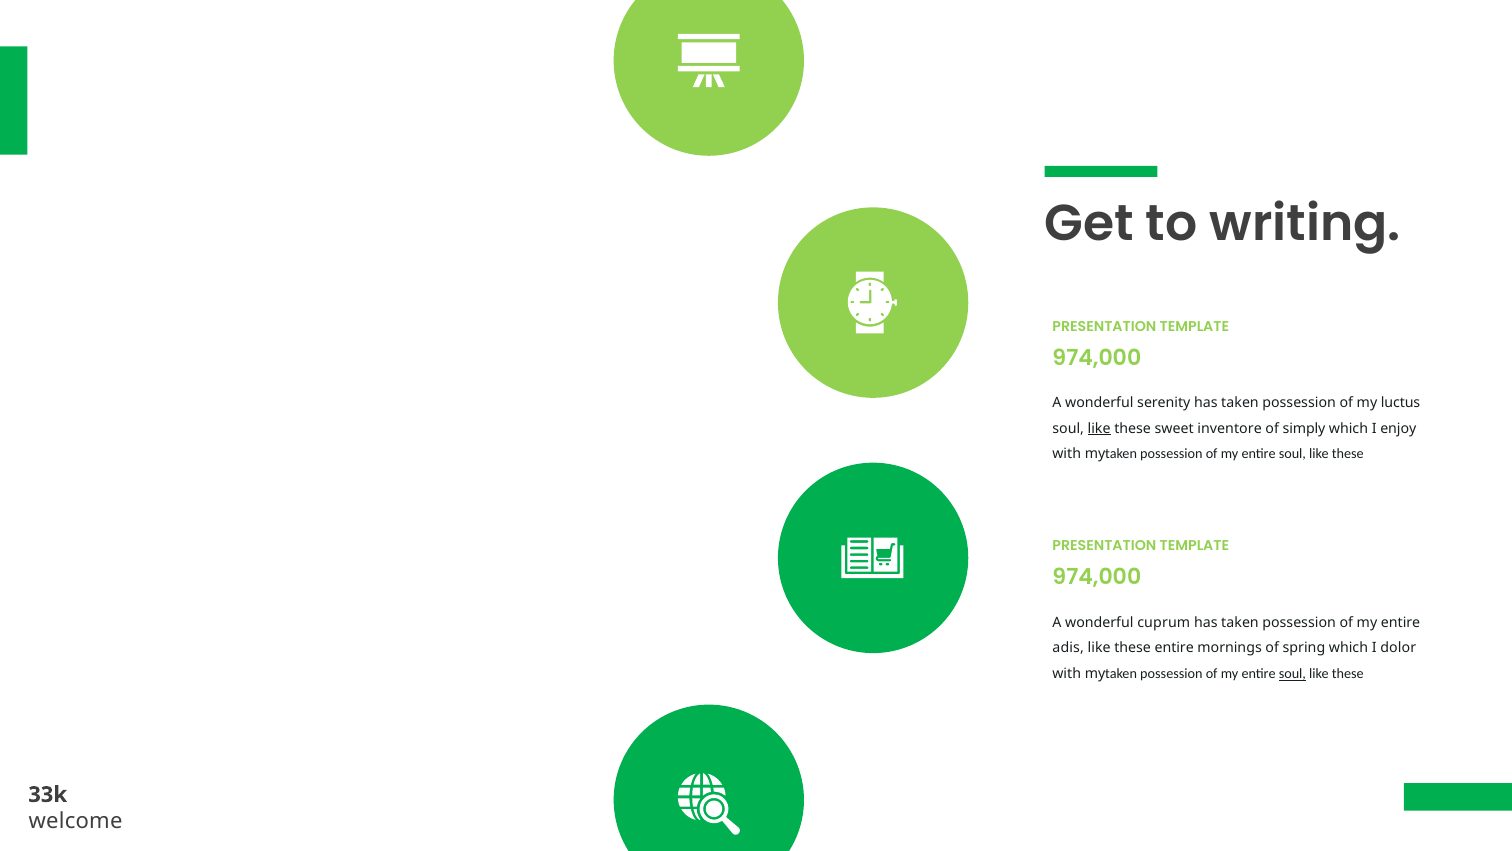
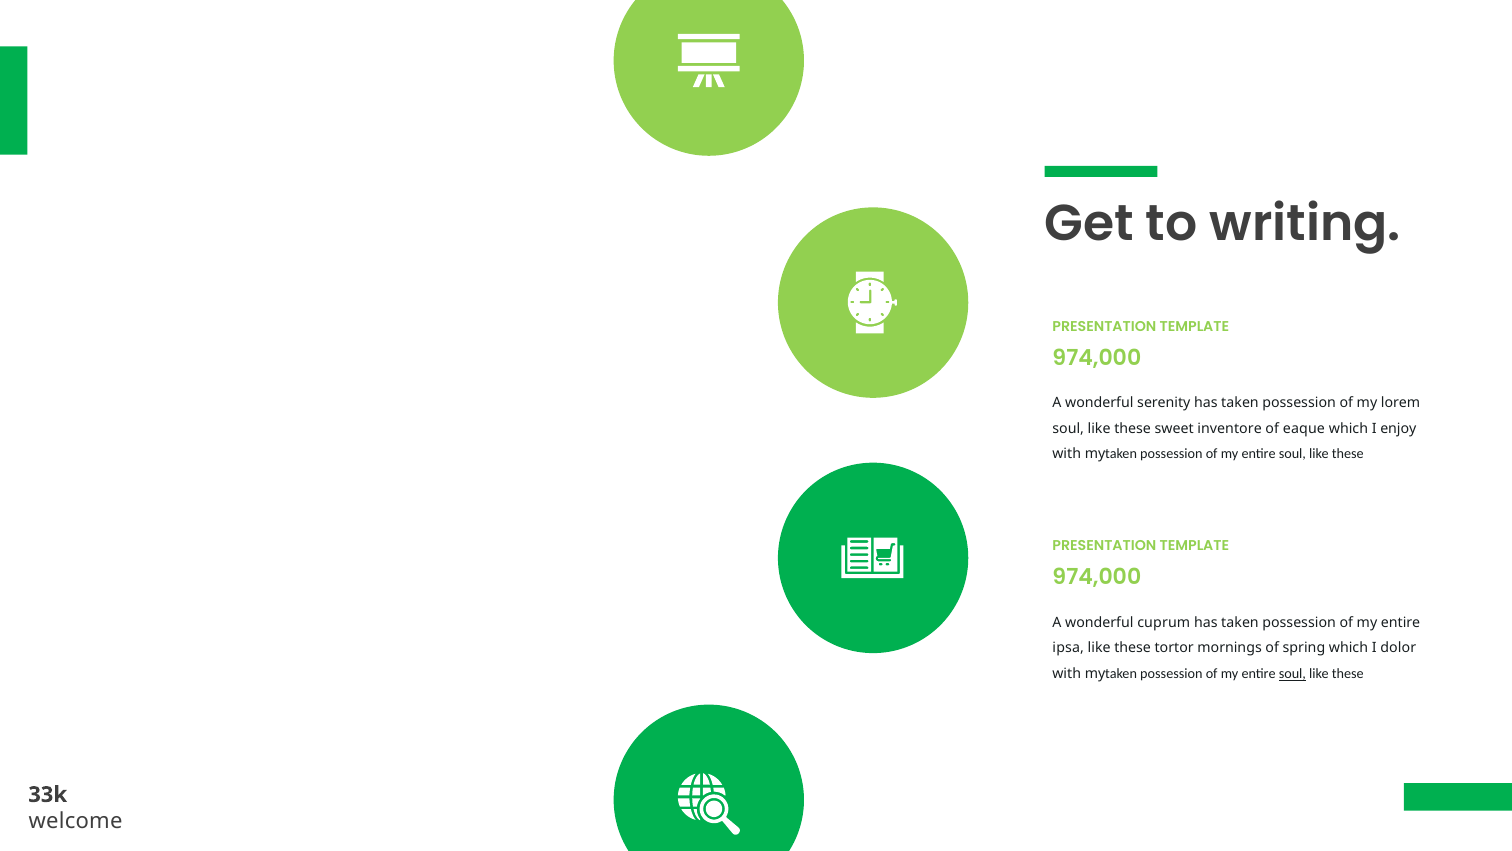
luctus: luctus -> lorem (1401, 403)
like underline: present -> none (1099, 428)
simply: simply -> eaque (1304, 428)
adis: adis -> ipsa (1068, 648)
these entire: entire -> tortor (1174, 648)
